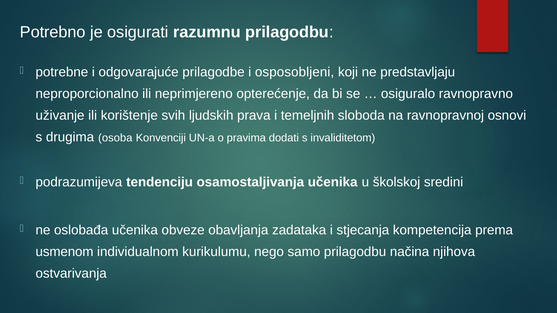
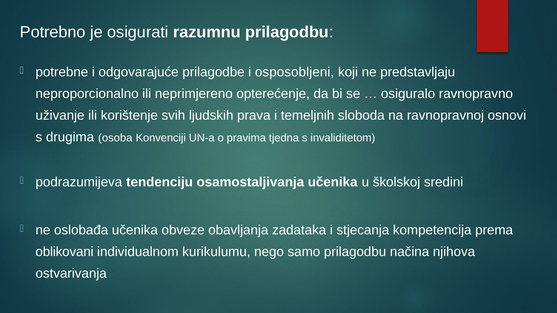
dodati: dodati -> tjedna (284, 138)
usmenom: usmenom -> oblikovani (65, 252)
